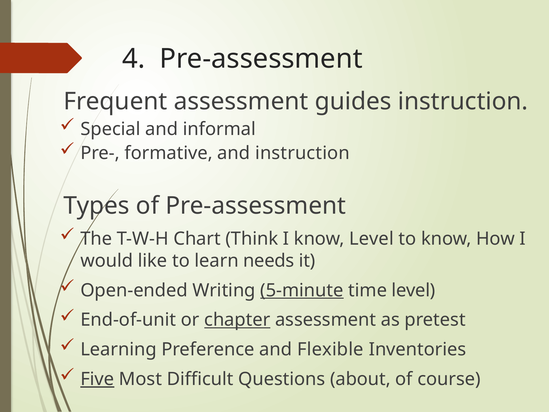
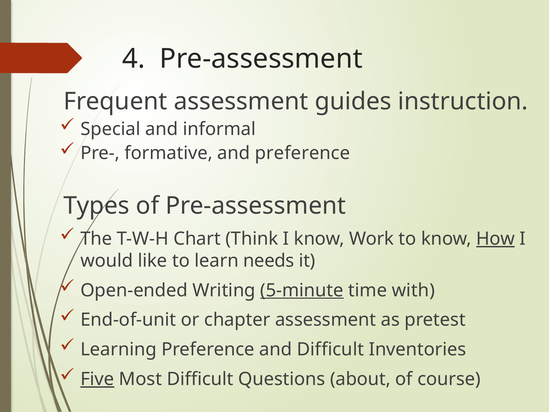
and instruction: instruction -> preference (303, 153)
know Level: Level -> Work (372, 239)
How underline: none -> present (496, 239)
time level: level -> with (413, 290)
chapter underline: present -> none (237, 320)
and Flexible: Flexible -> Difficult (330, 349)
